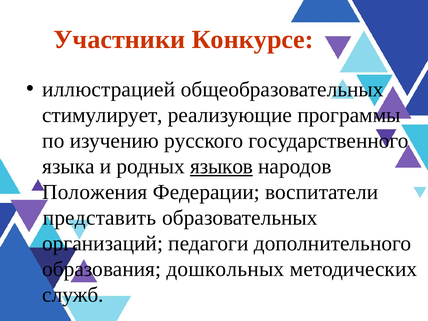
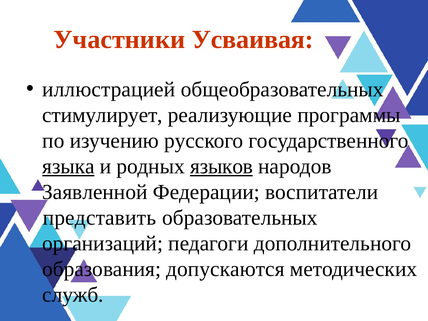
Конкурсе: Конкурсе -> Усваивая (253, 39)
языка underline: none -> present (68, 166)
Положения: Положения -> Заявленной (95, 192)
дошкольных: дошкольных -> допускаются (225, 269)
